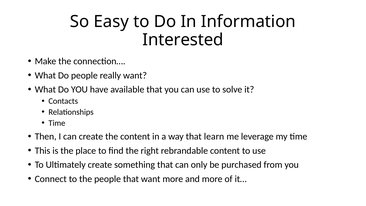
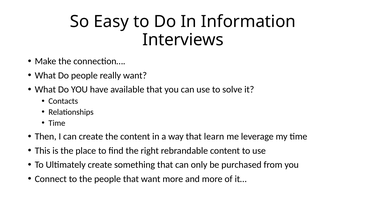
Interested: Interested -> Interviews (183, 40)
